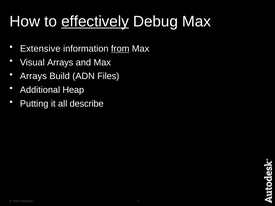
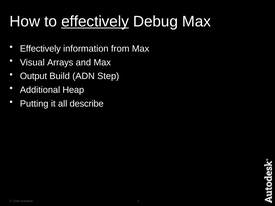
Extensive: Extensive -> Effectively (40, 49)
from underline: present -> none (120, 49)
Arrays: Arrays -> Output (33, 76)
Files: Files -> Step (108, 76)
